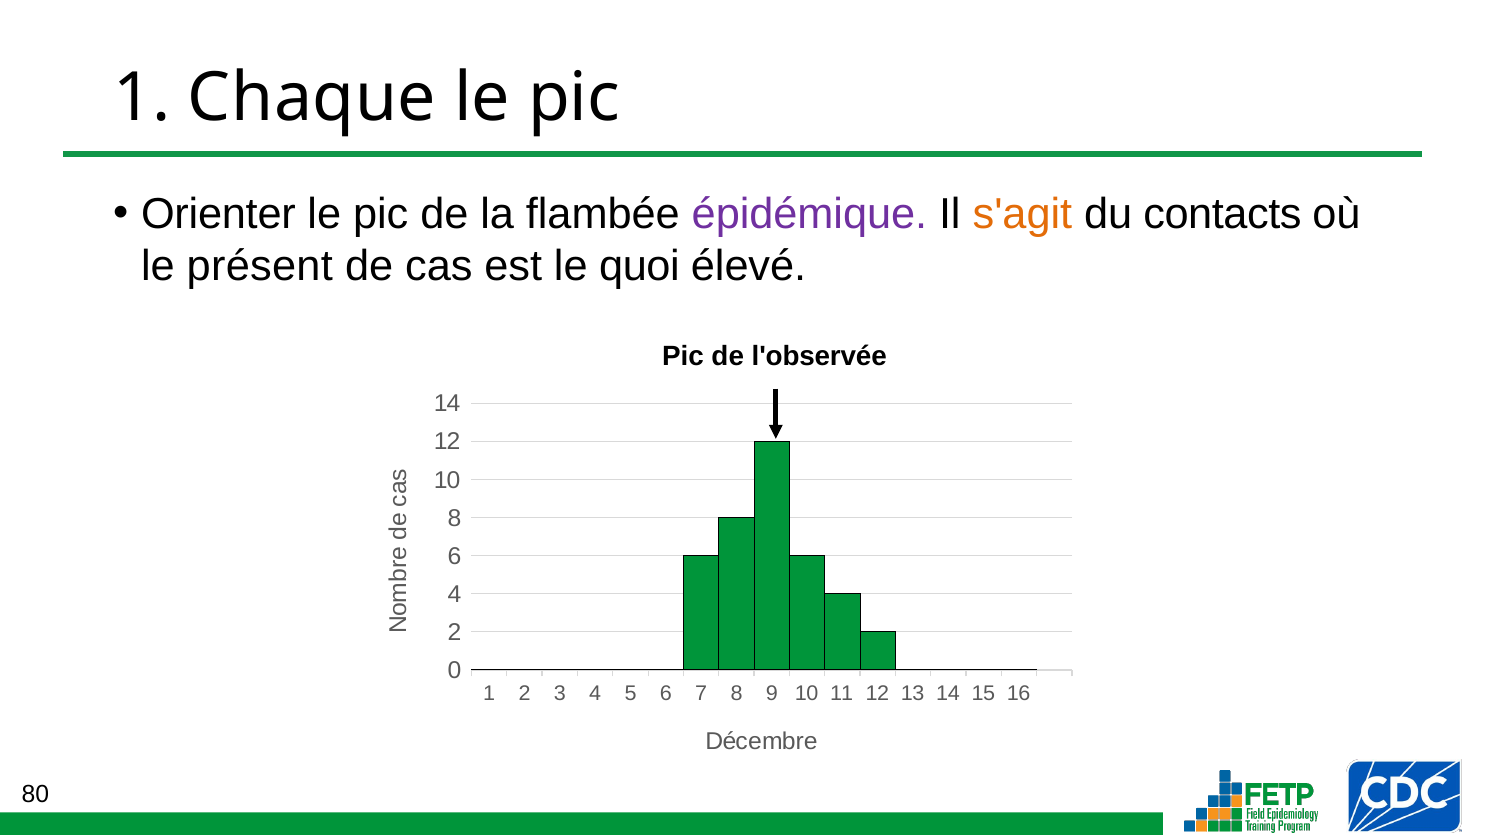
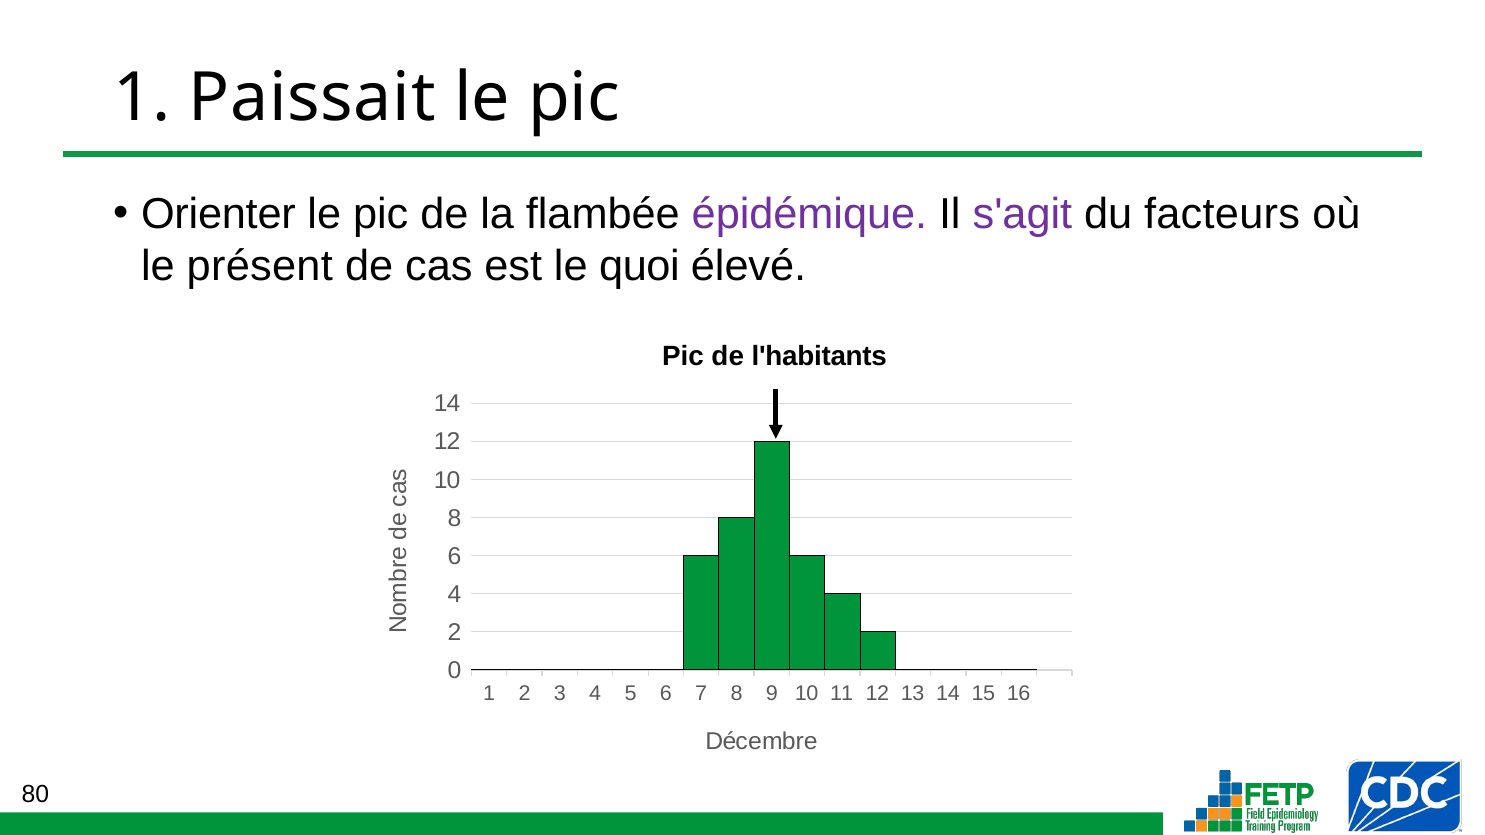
Chaque: Chaque -> Paissait (312, 98)
s'agit colour: orange -> purple (1022, 215)
contacts: contacts -> facteurs (1222, 215)
l'observée: l'observée -> l'habitants (819, 357)
